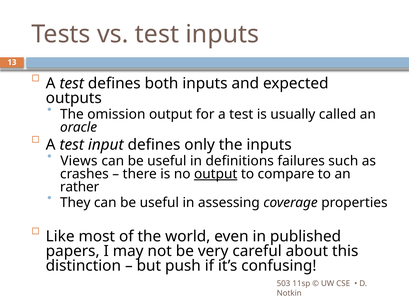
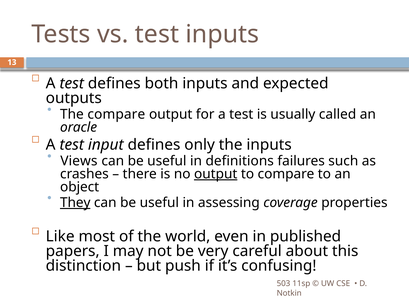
The omission: omission -> compare (116, 114)
rather: rather -> object (80, 187)
They underline: none -> present (75, 202)
